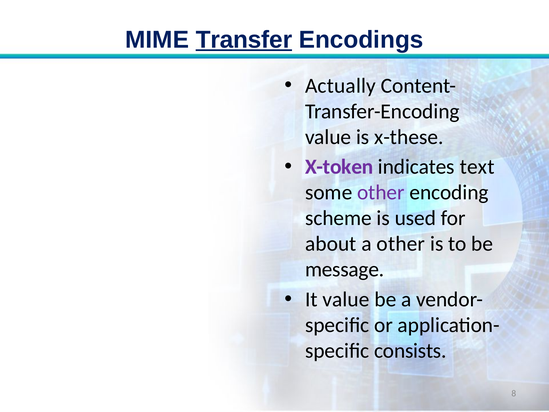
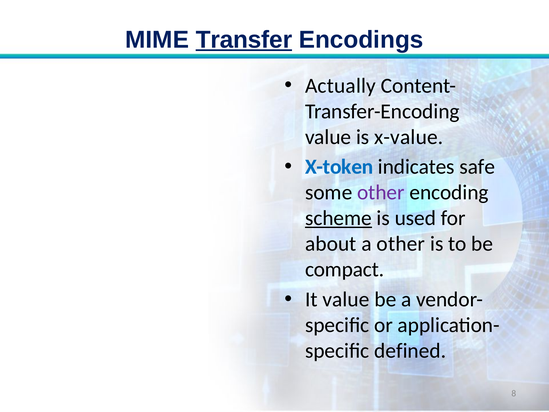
x-these: x-these -> x-value (409, 137)
X-token colour: purple -> blue (339, 167)
text: text -> safe (477, 167)
scheme underline: none -> present (338, 218)
message: message -> compact (345, 269)
consists: consists -> defined (410, 351)
